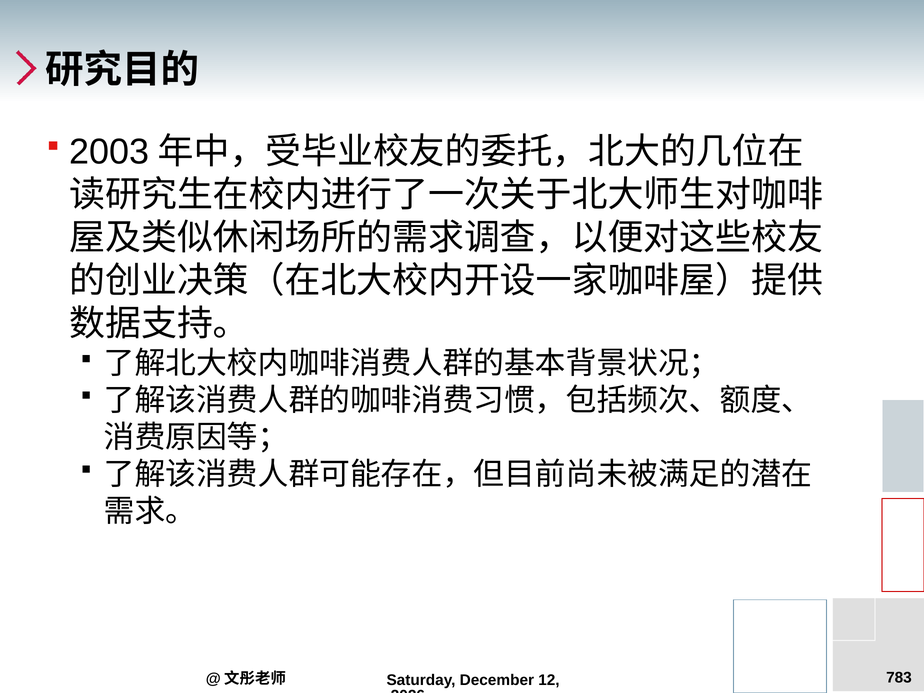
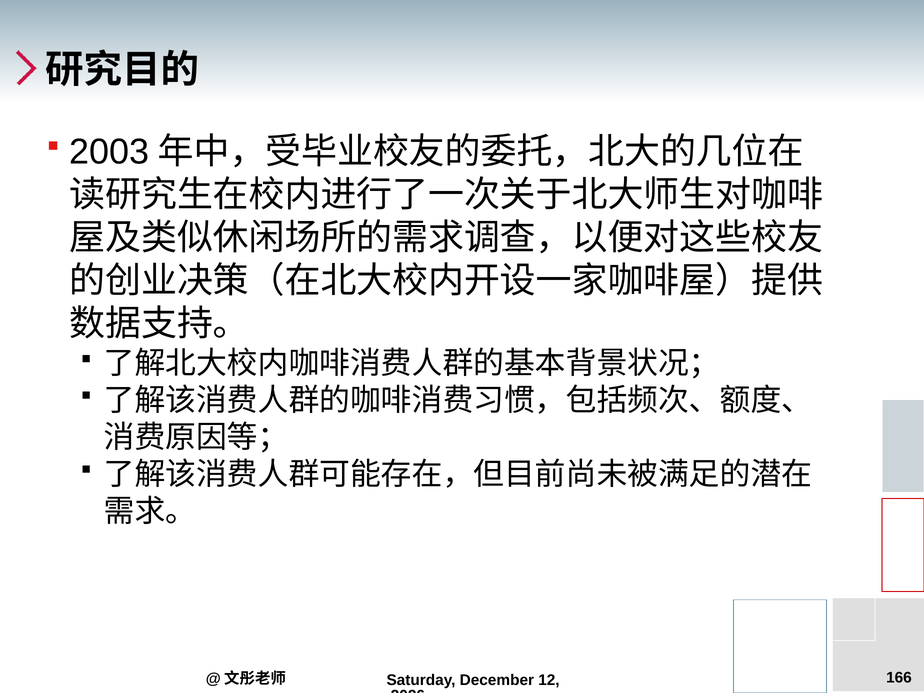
783: 783 -> 166 (899, 678)
